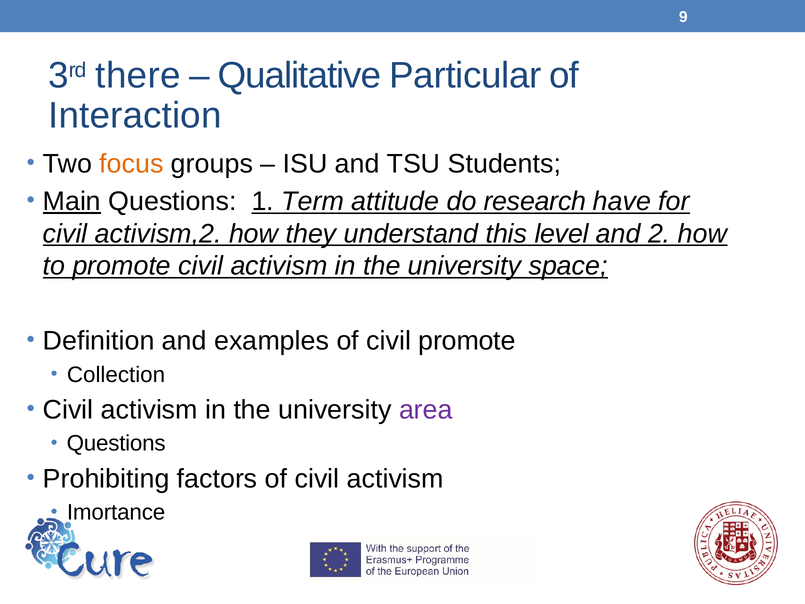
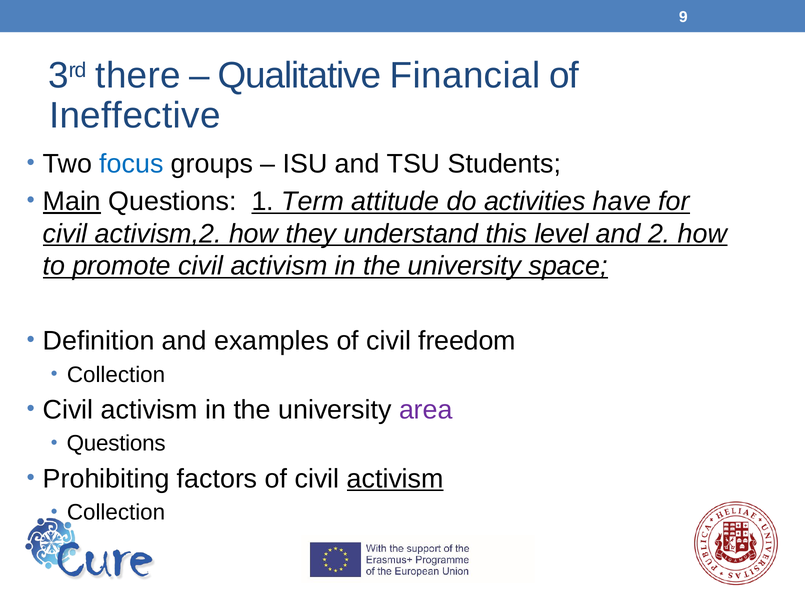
Particular: Particular -> Financial (465, 76)
Interaction: Interaction -> Ineffective (135, 116)
focus colour: orange -> blue (131, 164)
research: research -> activities (535, 201)
civil promote: promote -> freedom (467, 341)
activism underline: none -> present (395, 479)
Imortance: Imortance -> Collection (116, 512)
